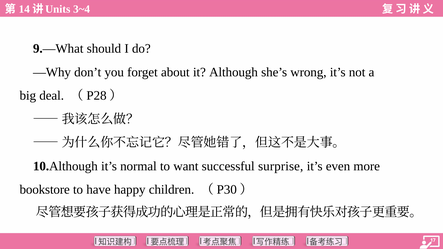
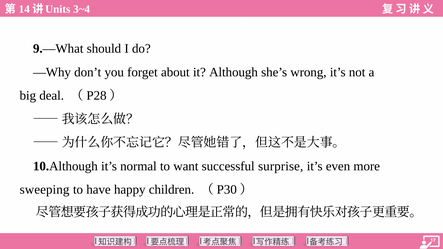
bookstore: bookstore -> sweeping (45, 190)
